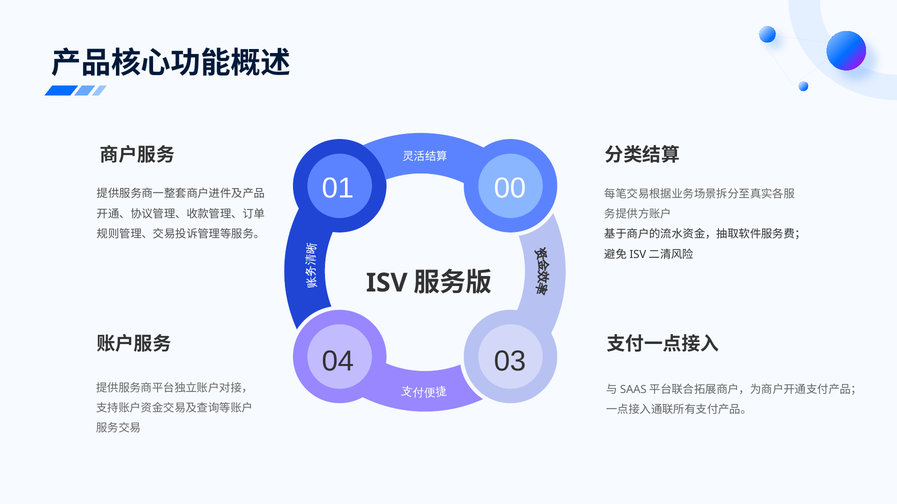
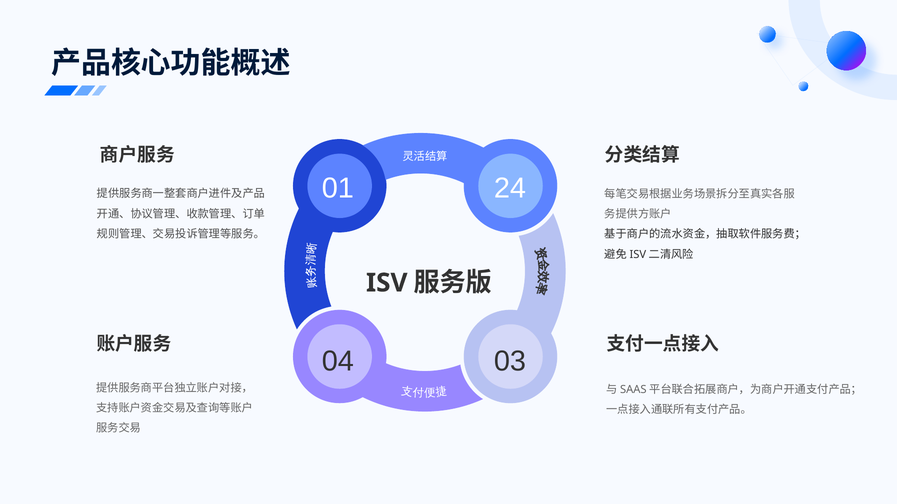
00: 00 -> 24 (510, 189)
